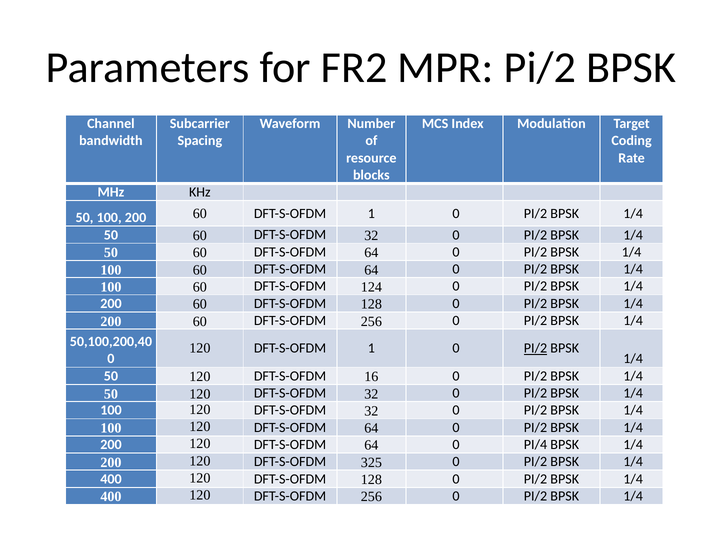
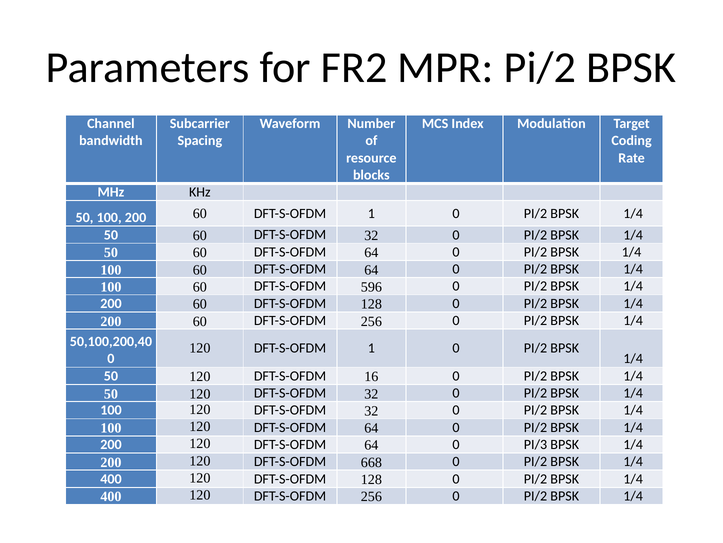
124: 124 -> 596 (371, 287)
PI/2 underline: present -> none (536, 348)
PI/4: PI/4 -> PI/3 (536, 444)
325: 325 -> 668 (371, 462)
